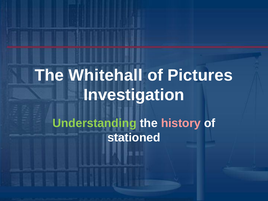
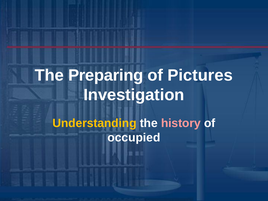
Whitehall: Whitehall -> Preparing (106, 75)
Understanding colour: light green -> yellow (94, 123)
stationed: stationed -> occupied (134, 138)
